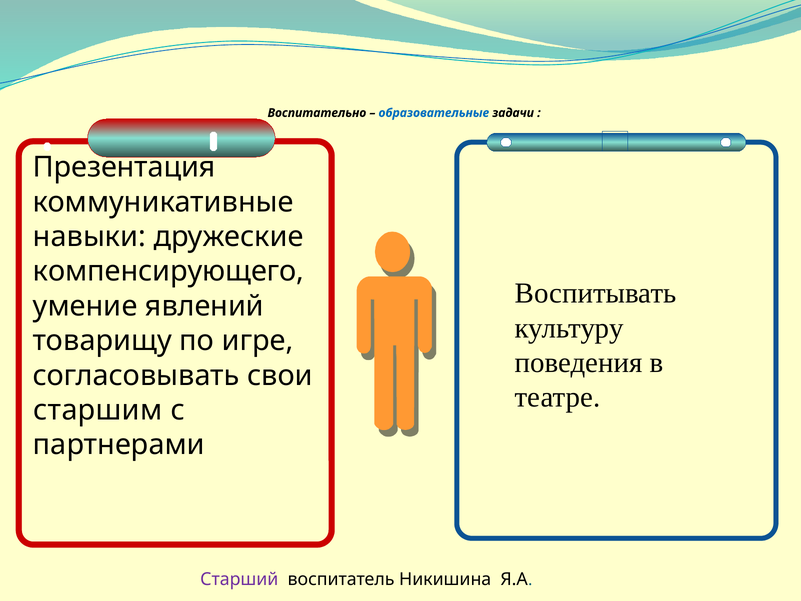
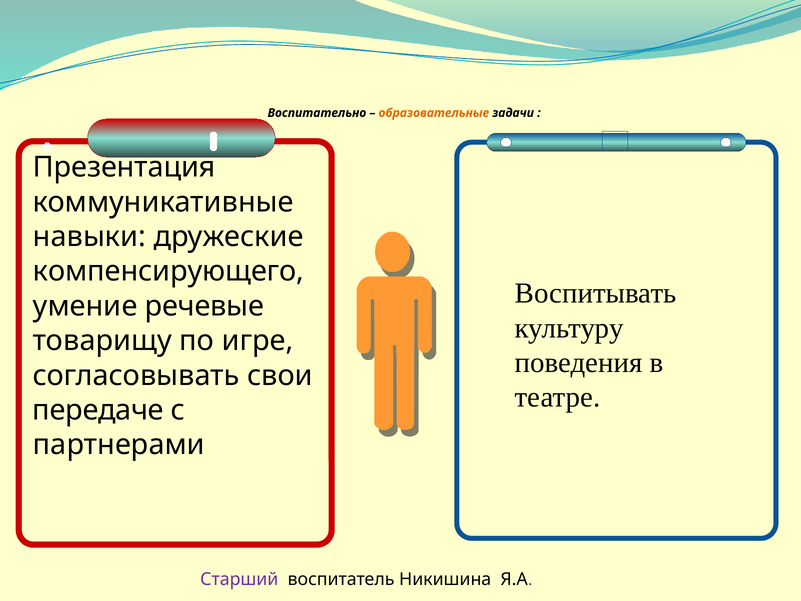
образовательные colour: blue -> orange (434, 113)
явлений: явлений -> речевые (204, 306)
старшим: старшим -> передаче (98, 410)
